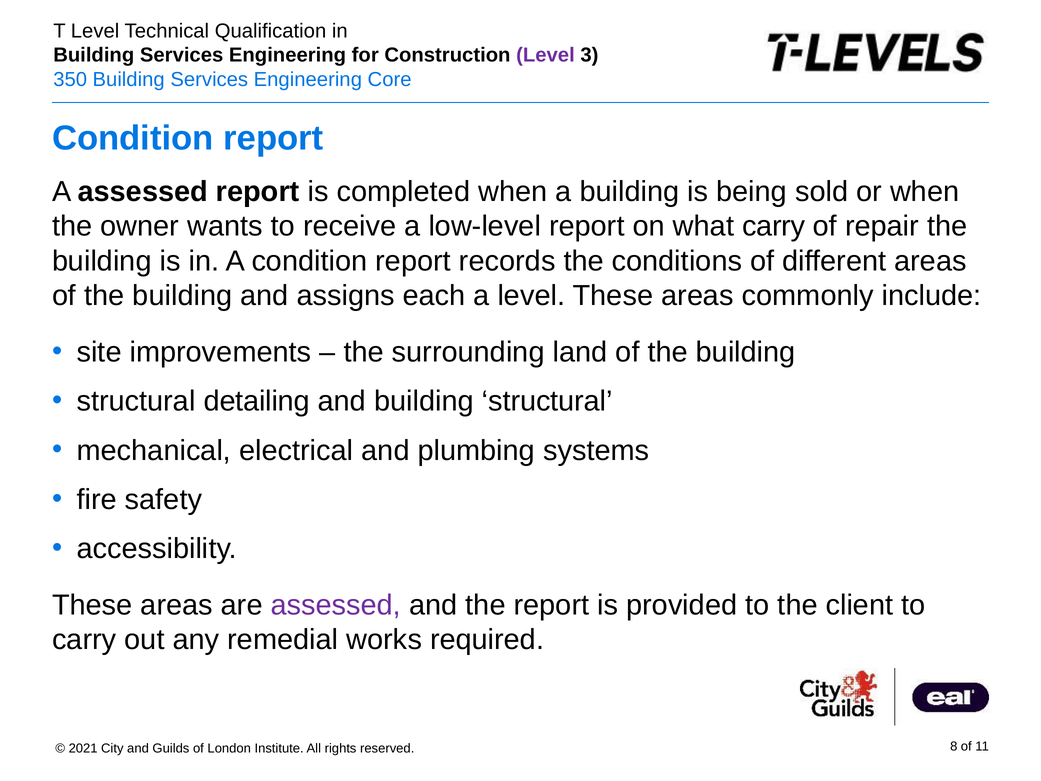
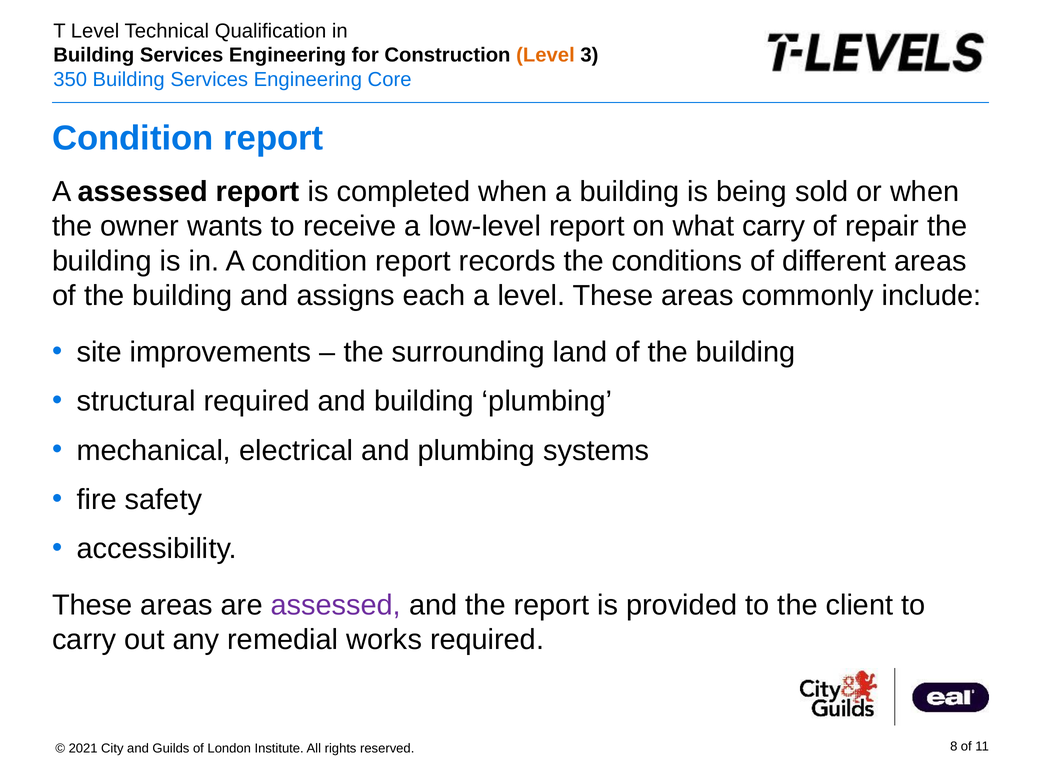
Level colour: purple -> orange (545, 55)
structural detailing: detailing -> required (257, 401)
building structural: structural -> plumbing (547, 401)
